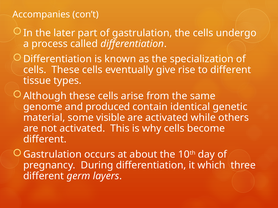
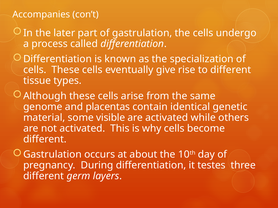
produced: produced -> placentas (108, 107)
which: which -> testes (211, 166)
